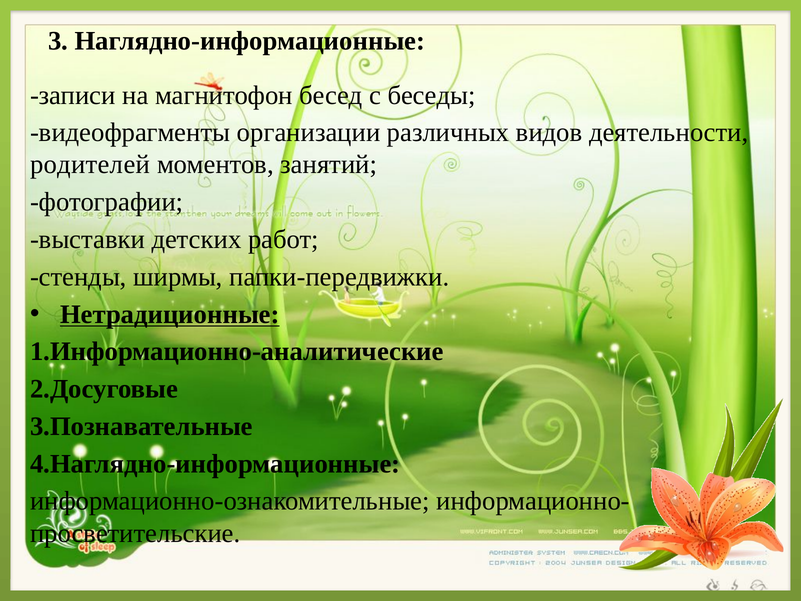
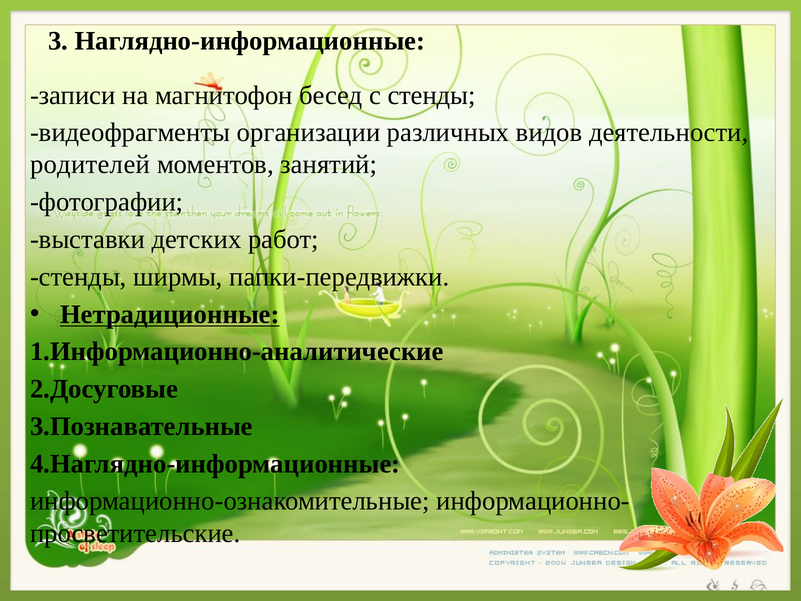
с беседы: беседы -> стенды (432, 95)
